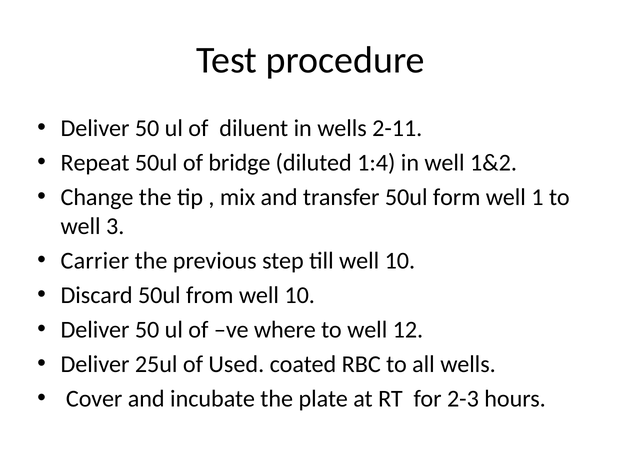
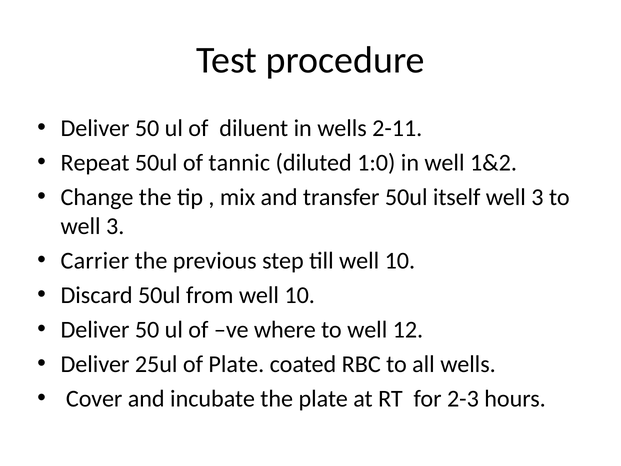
bridge: bridge -> tannic (239, 162)
1:4: 1:4 -> 1:0 (376, 162)
form: form -> itself (457, 197)
1: 1 -> 3 (537, 197)
of Used: Used -> Plate (236, 364)
